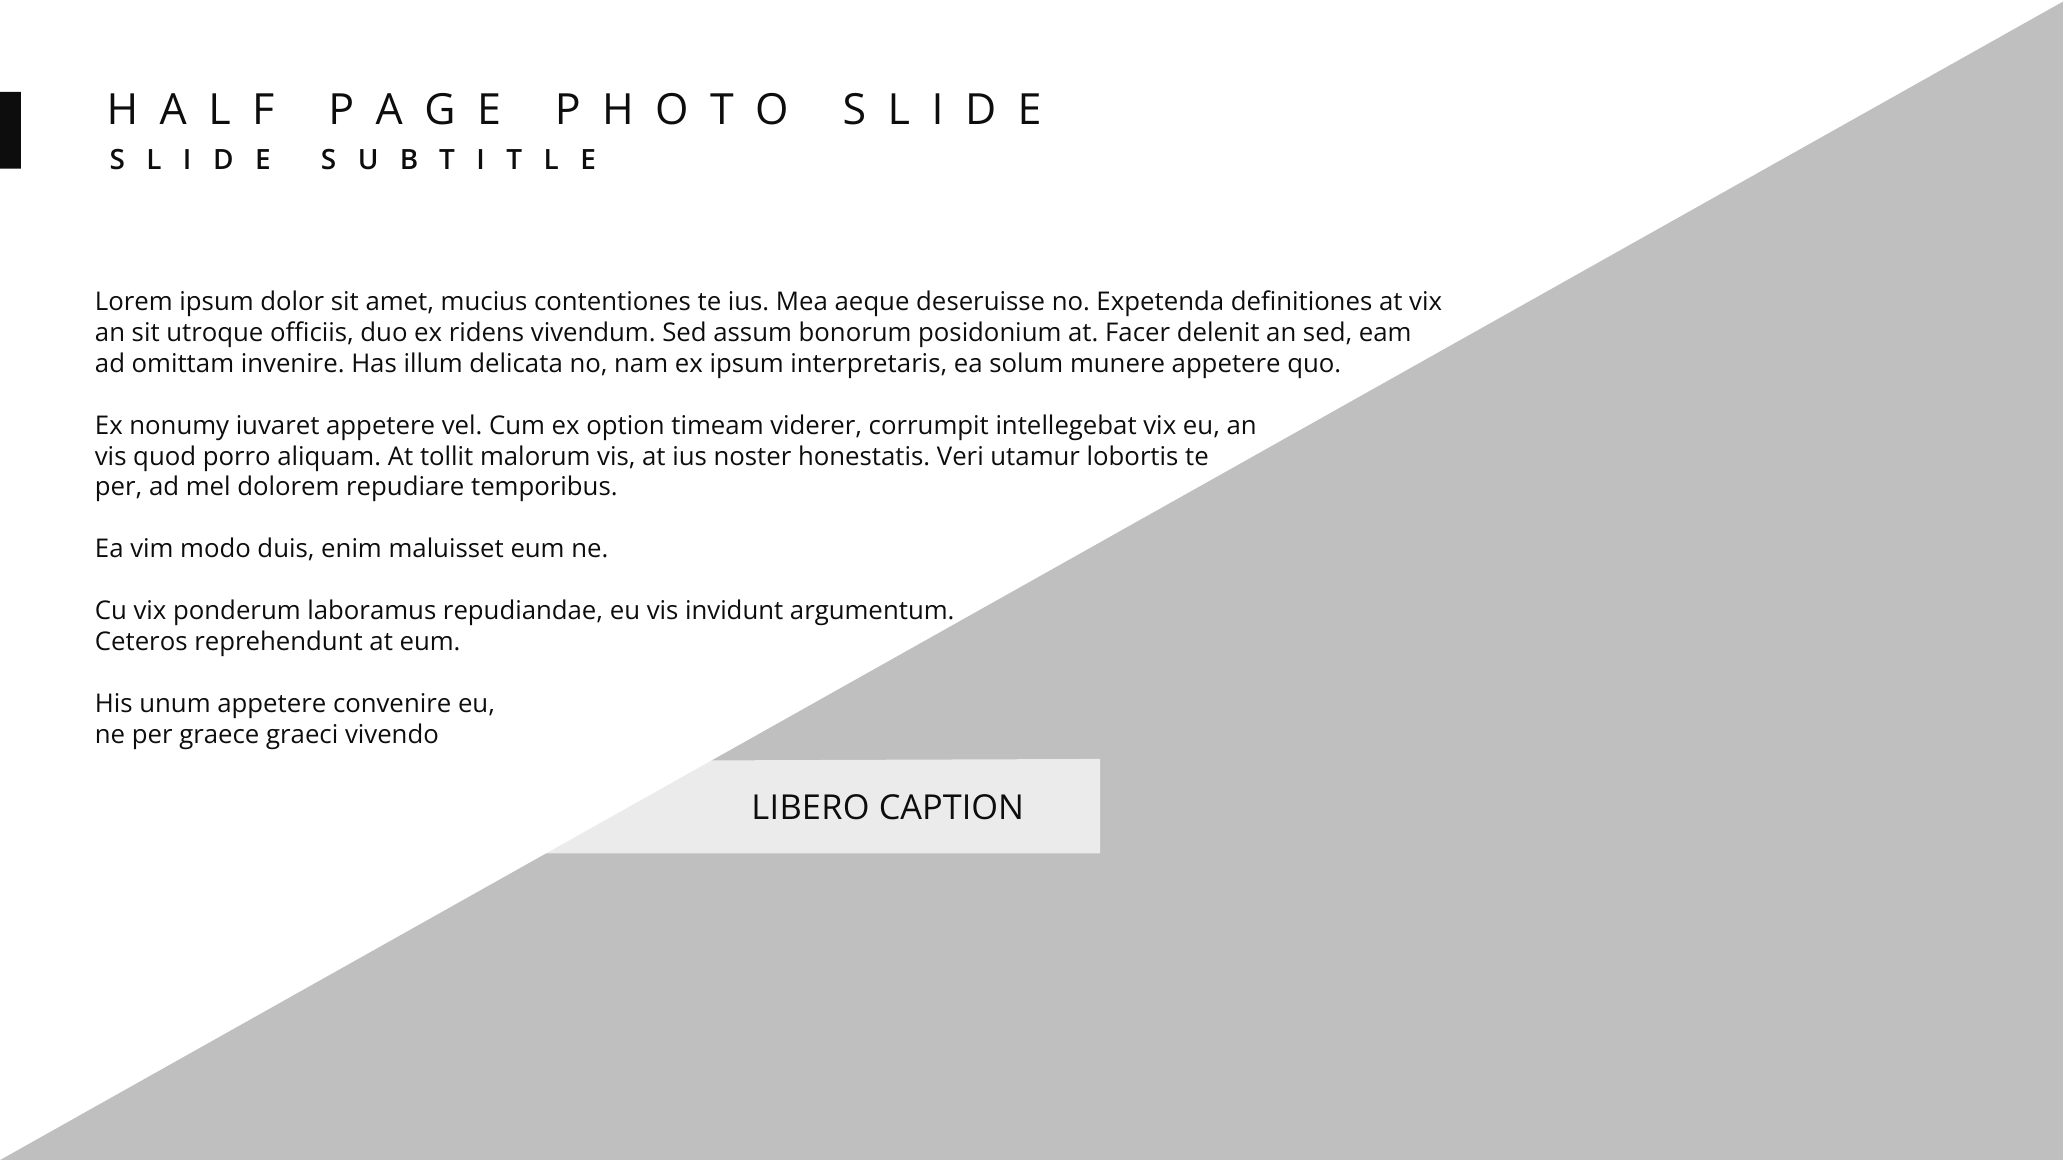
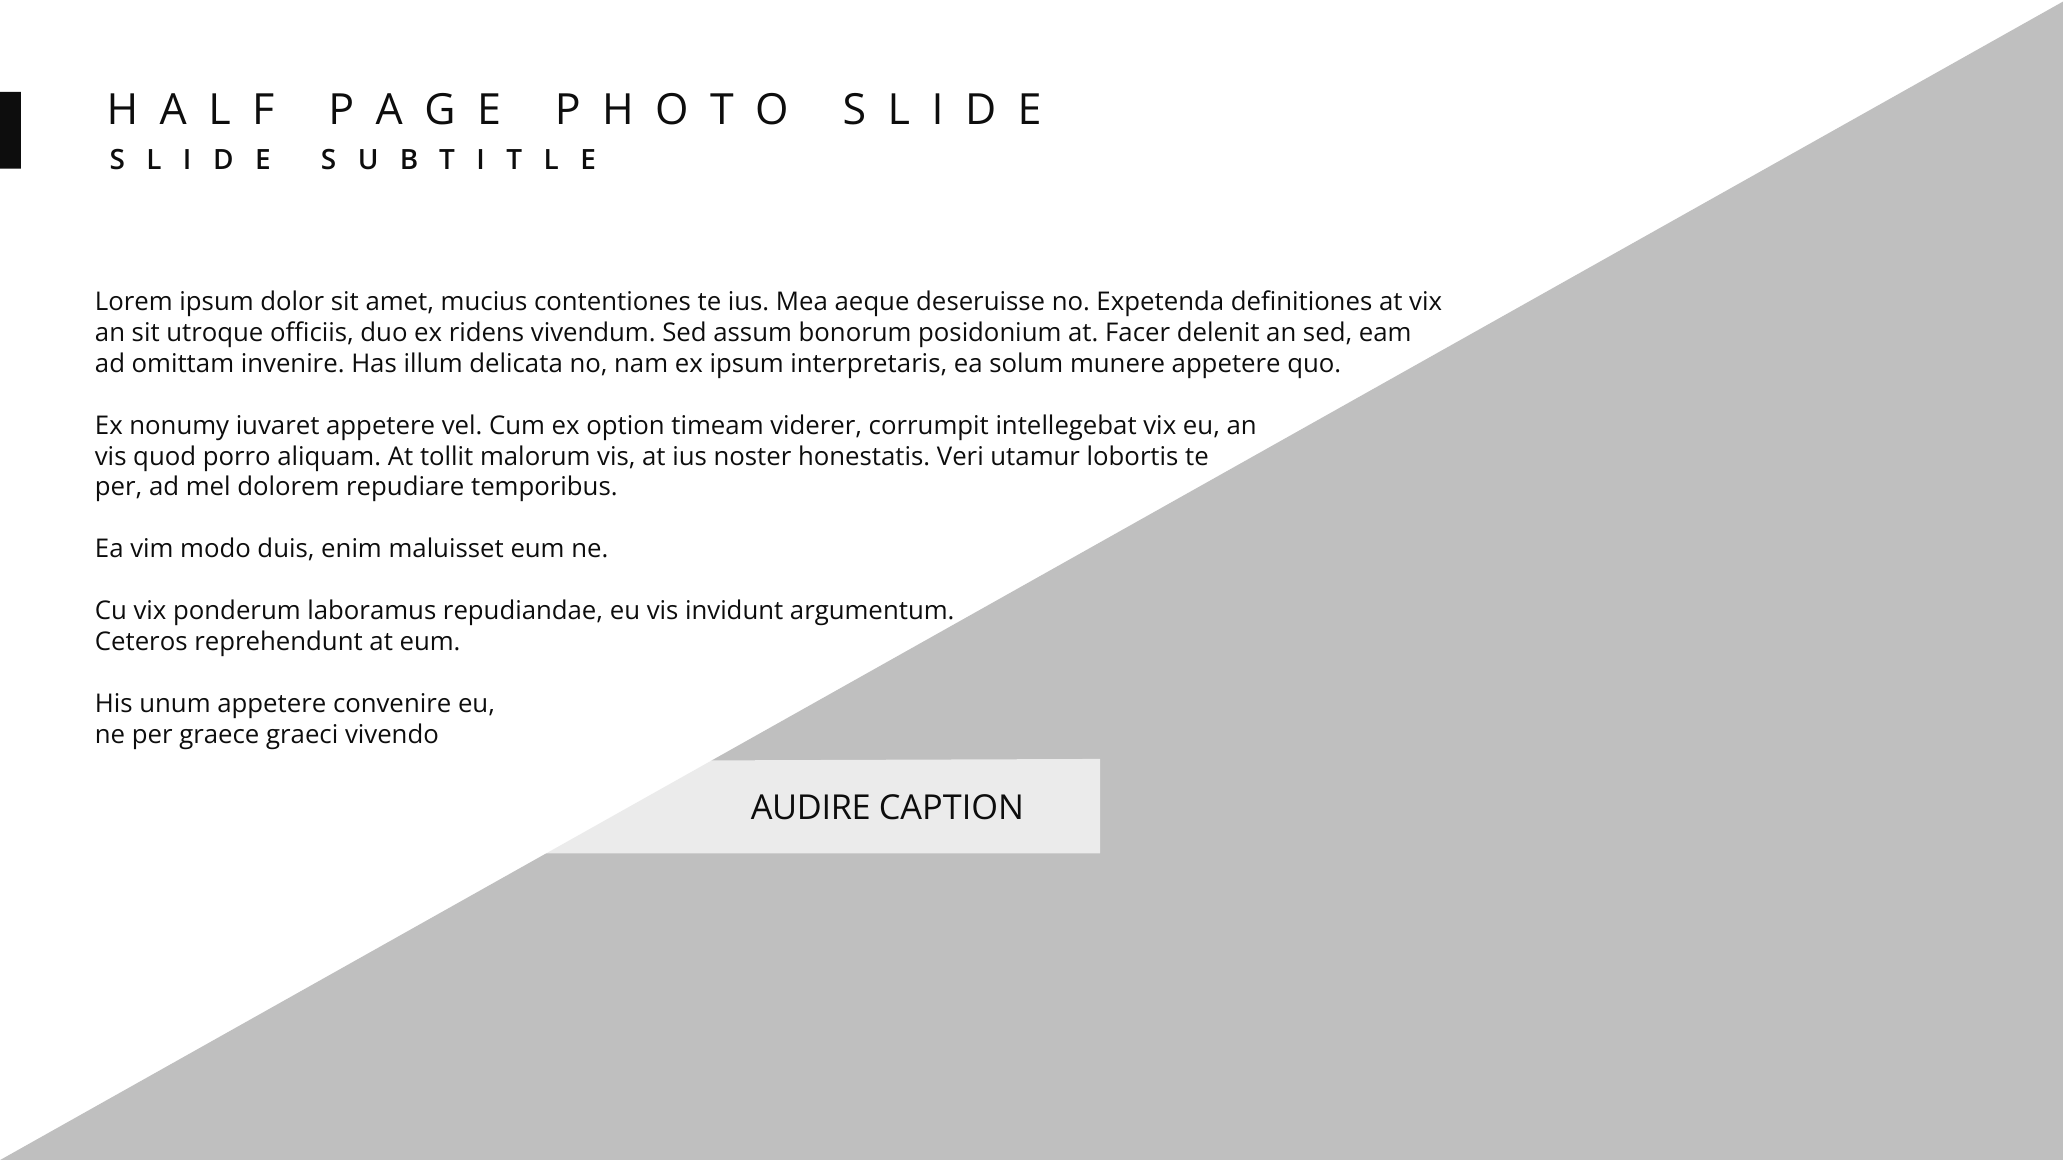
LIBERO: LIBERO -> AUDIRE (811, 809)
